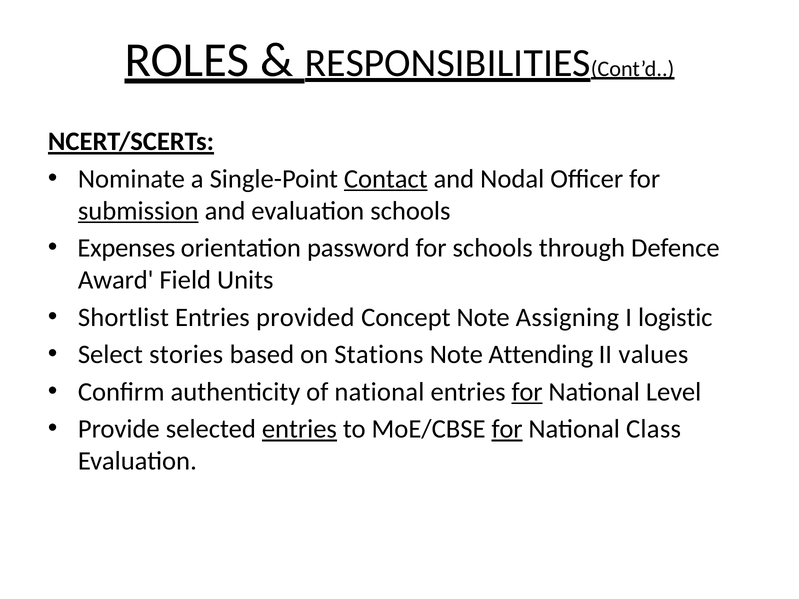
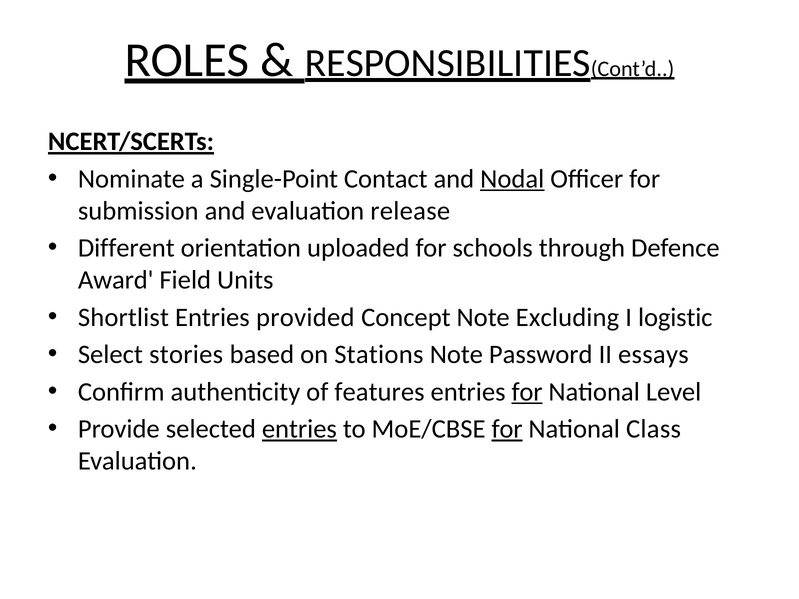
Contact underline: present -> none (386, 179)
Nodal underline: none -> present (512, 179)
submission underline: present -> none (138, 211)
evaluation schools: schools -> release (410, 211)
Expenses: Expenses -> Different (126, 248)
password: password -> uploaded (358, 248)
Assigning: Assigning -> Excluding (567, 317)
Attending: Attending -> Password (541, 355)
values: values -> essays (653, 355)
of national: national -> features (380, 392)
